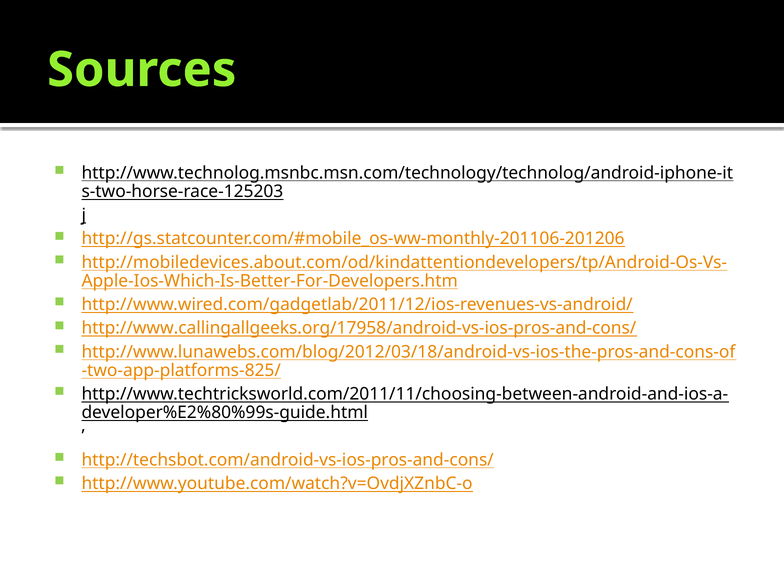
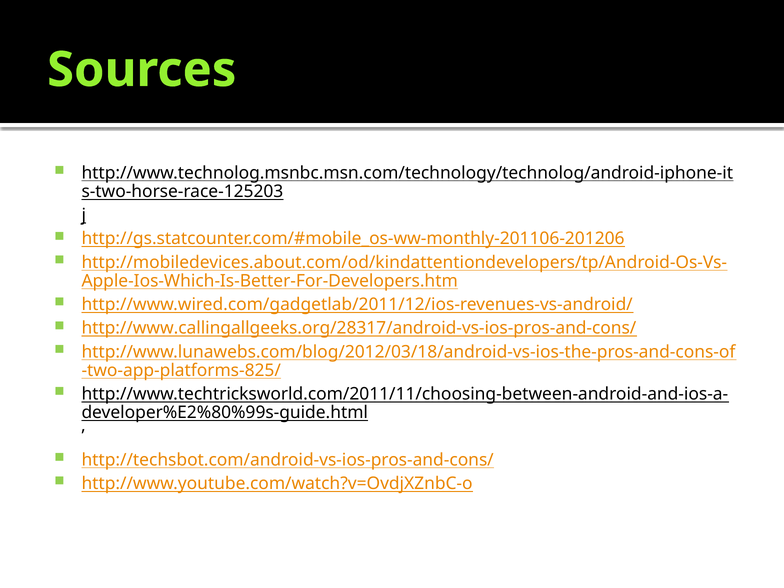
http://www.callingallgeeks.org/17958/android-vs-ios-pros-and-cons/: http://www.callingallgeeks.org/17958/android-vs-ios-pros-and-cons/ -> http://www.callingallgeeks.org/28317/android-vs-ios-pros-and-cons/ (359, 328)
